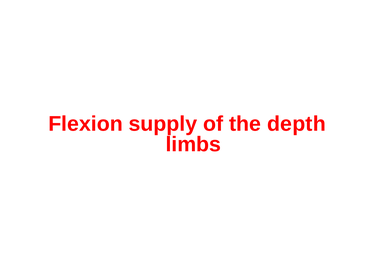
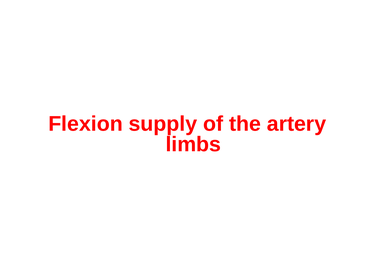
depth: depth -> artery (297, 124)
